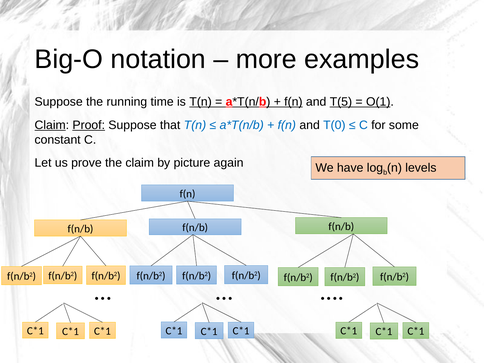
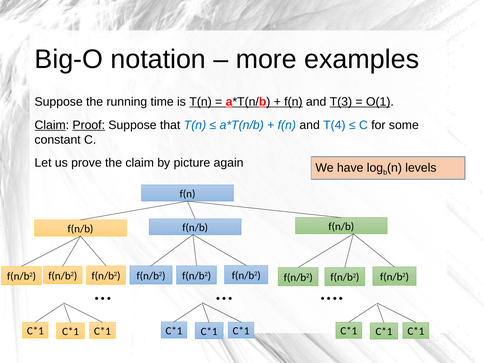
T(5: T(5 -> T(3 (341, 102)
T(0: T(0 -> T(4 (334, 125)
